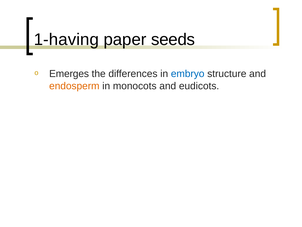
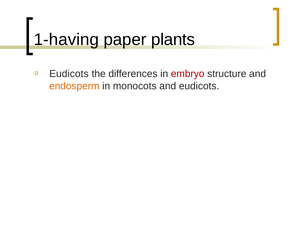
seeds: seeds -> plants (173, 39)
Emerges: Emerges -> Eudicots (69, 74)
embryo colour: blue -> red (188, 74)
